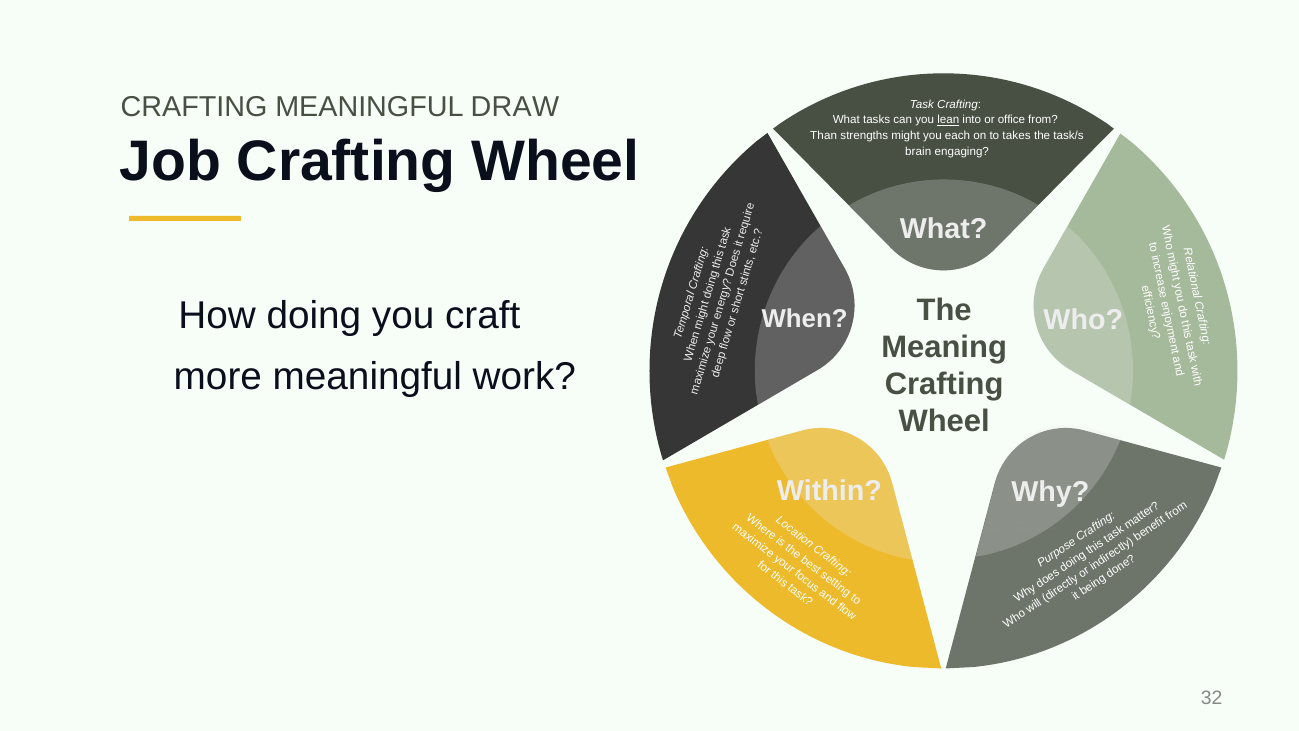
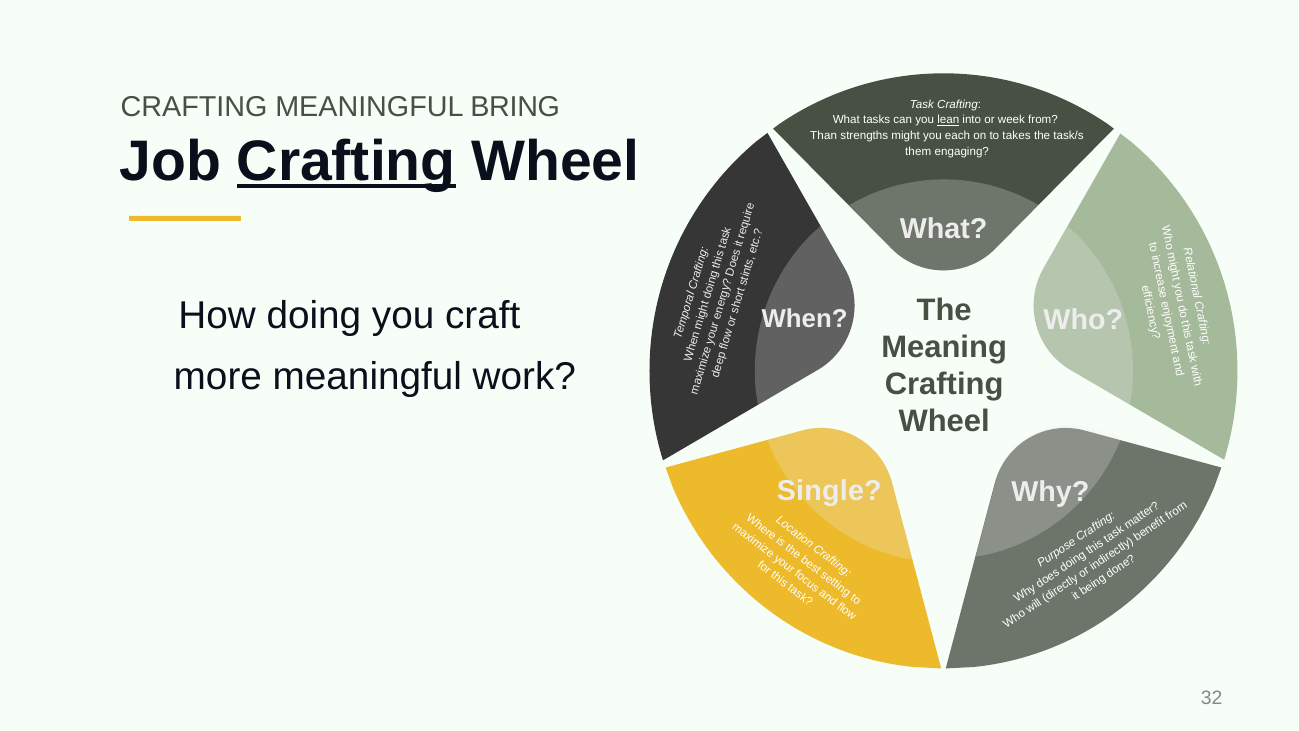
DRAW: DRAW -> BRING (515, 107)
office: office -> week (1011, 120)
Crafting underline: none -> present (346, 161)
brain: brain -> them (918, 152)
Within: Within -> Single (829, 491)
